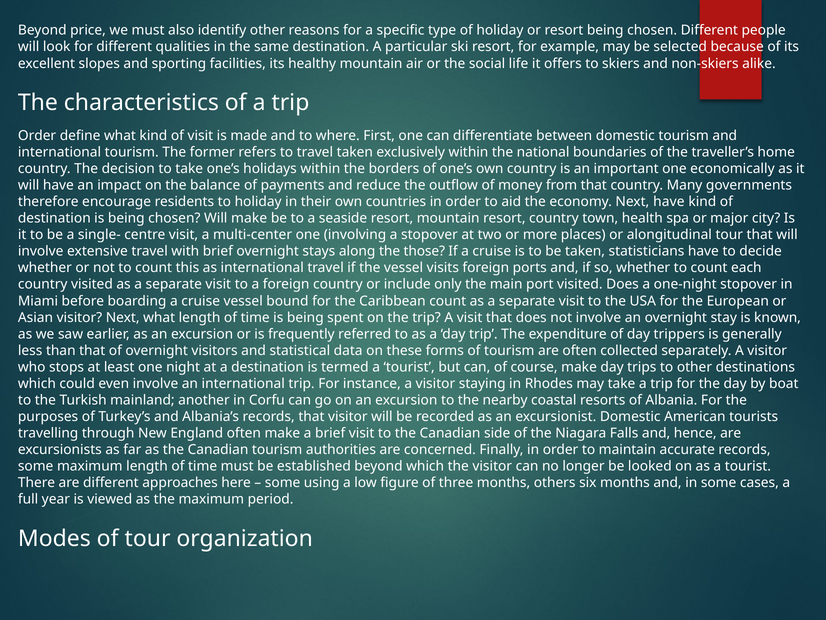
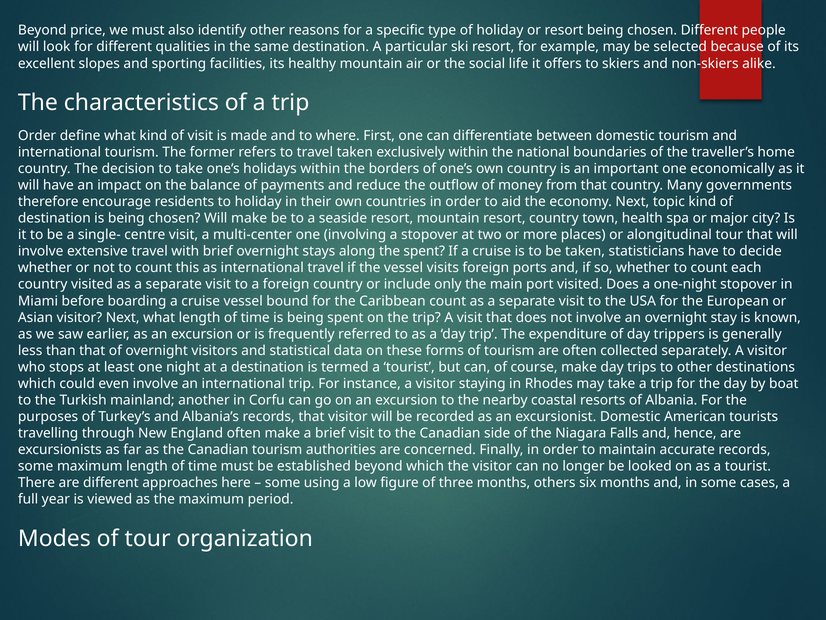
Next have: have -> topic (669, 202)
the those: those -> spent (424, 251)
